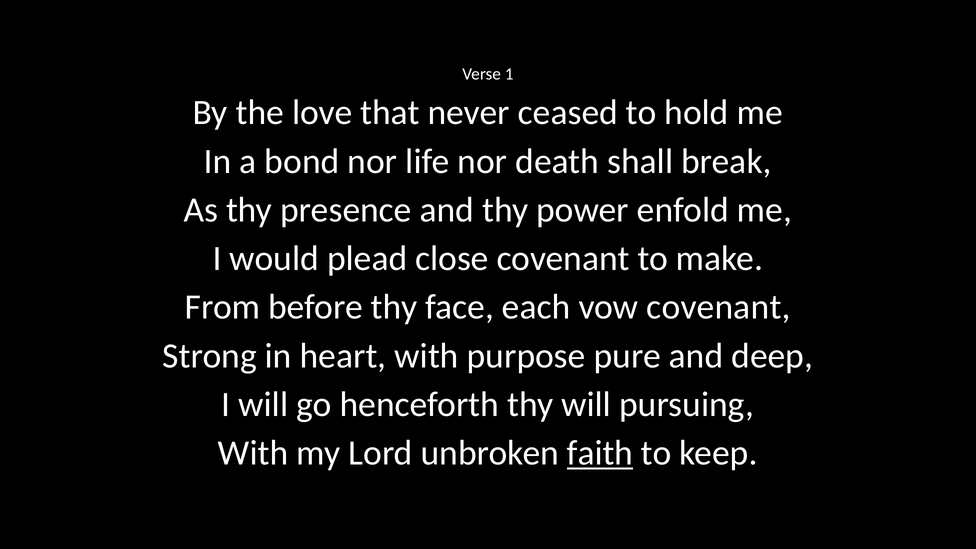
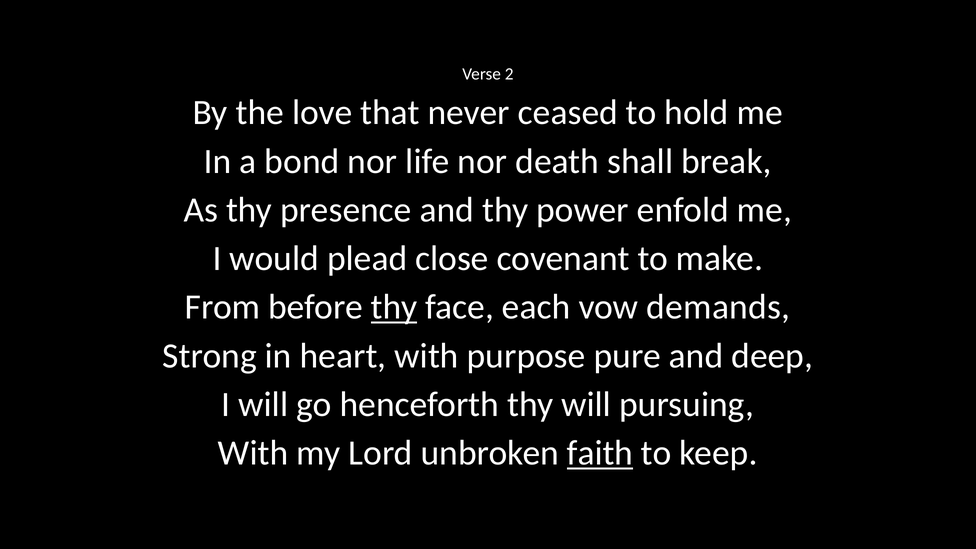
1: 1 -> 2 (509, 74)
thy underline: none -> present (394, 307)
vow covenant: covenant -> demands (718, 307)
